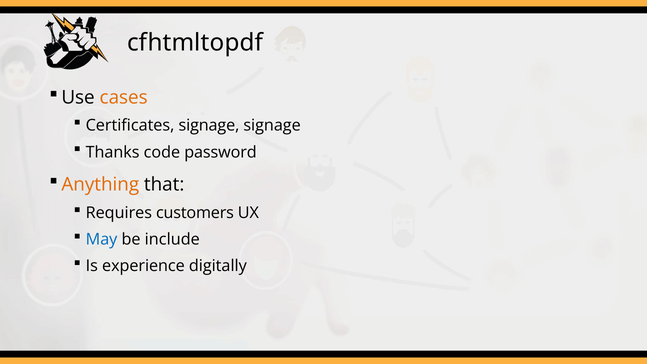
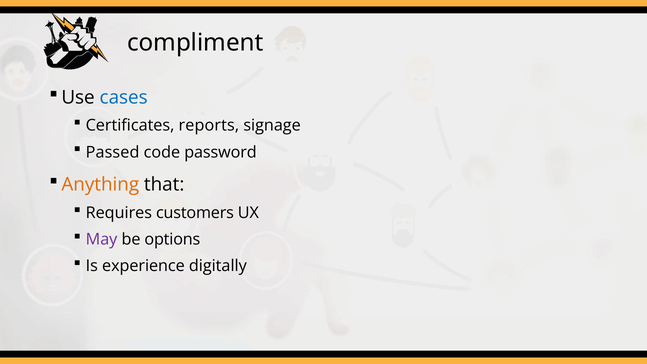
cfhtmltopdf: cfhtmltopdf -> compliment (195, 43)
cases colour: orange -> blue (124, 97)
Certificates signage: signage -> reports (209, 126)
Thanks: Thanks -> Passed (113, 152)
May colour: blue -> purple (102, 239)
include: include -> options (172, 239)
